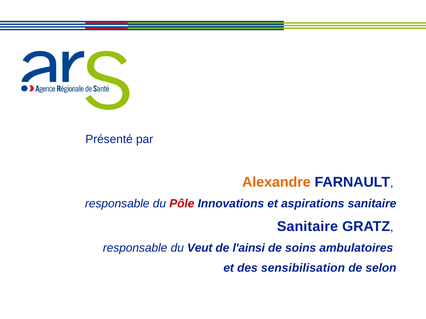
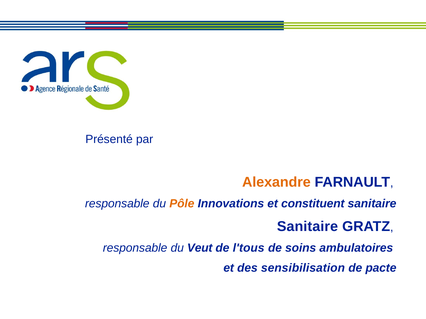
Pôle colour: red -> orange (182, 204)
aspirations: aspirations -> constituent (313, 204)
l'ainsi: l'ainsi -> l'tous (249, 248)
selon: selon -> pacte (381, 268)
